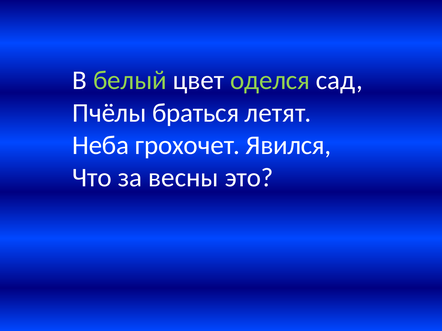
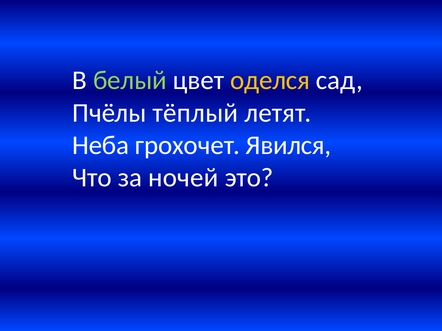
оделся colour: light green -> yellow (270, 81)
браться: браться -> тёплый (195, 113)
весны: весны -> ночей (183, 178)
